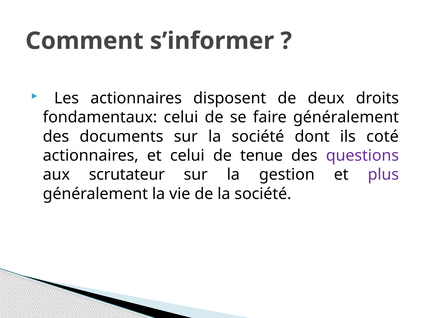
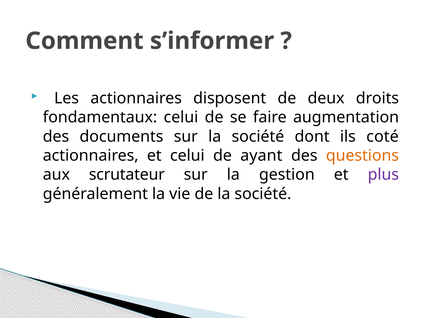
faire généralement: généralement -> augmentation (346, 117)
tenue: tenue -> ayant (261, 156)
questions colour: purple -> orange (362, 156)
